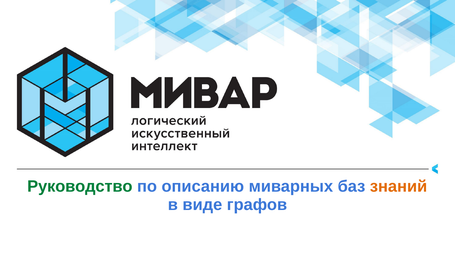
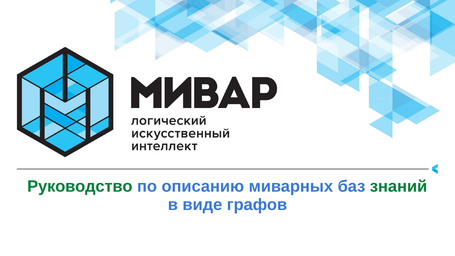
знаний colour: orange -> green (399, 186)
